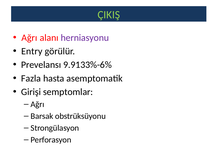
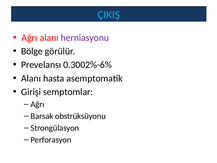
ÇIKIŞ colour: light green -> light blue (109, 15)
Entry: Entry -> Bölge (32, 51)
9.9133%-6%: 9.9133%-6% -> 0.3002%-6% (88, 65)
Fazla: Fazla -> Alanı (31, 78)
